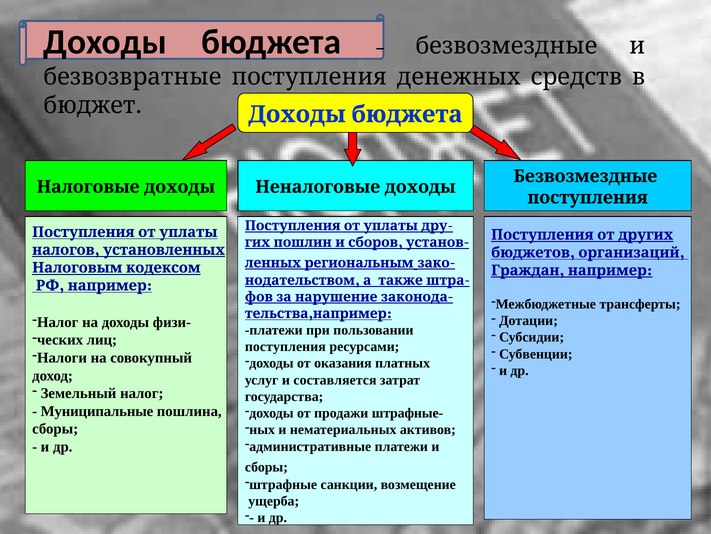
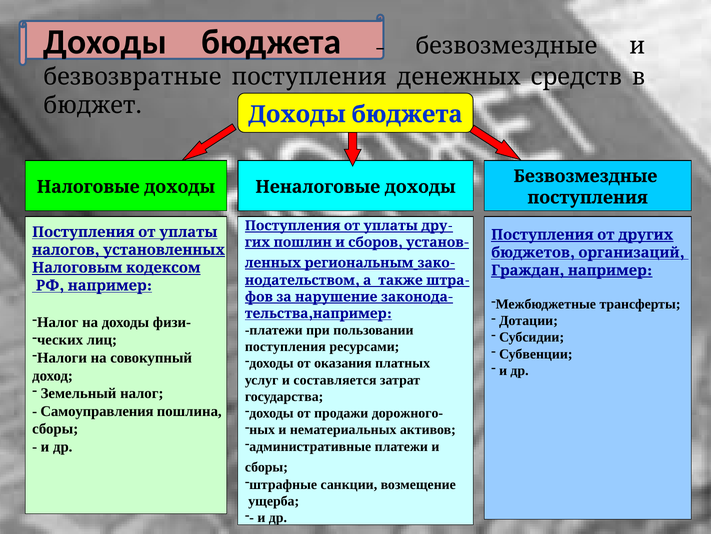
Муниципальные: Муниципальные -> Самоуправления (97, 411)
штрафные-: штрафные- -> дорожного- (407, 413)
